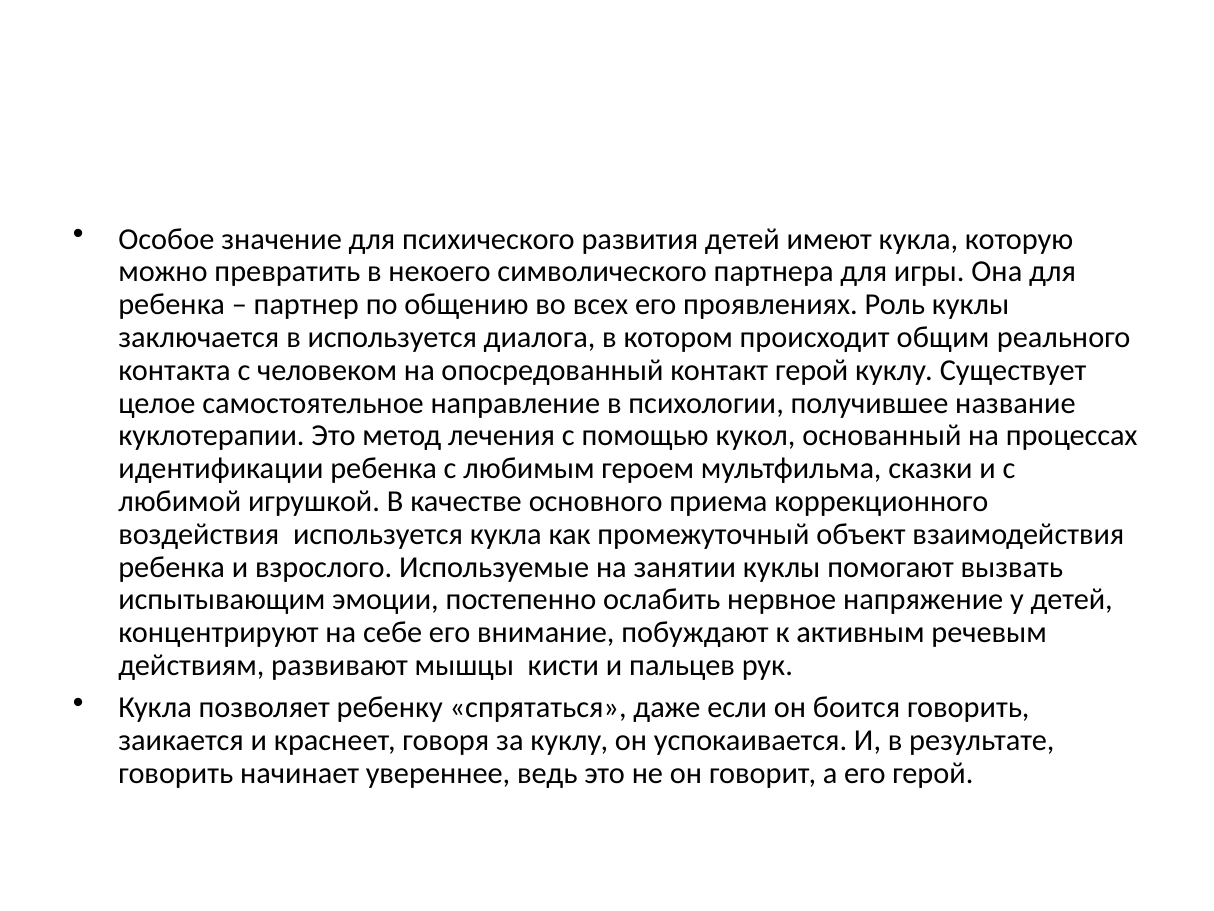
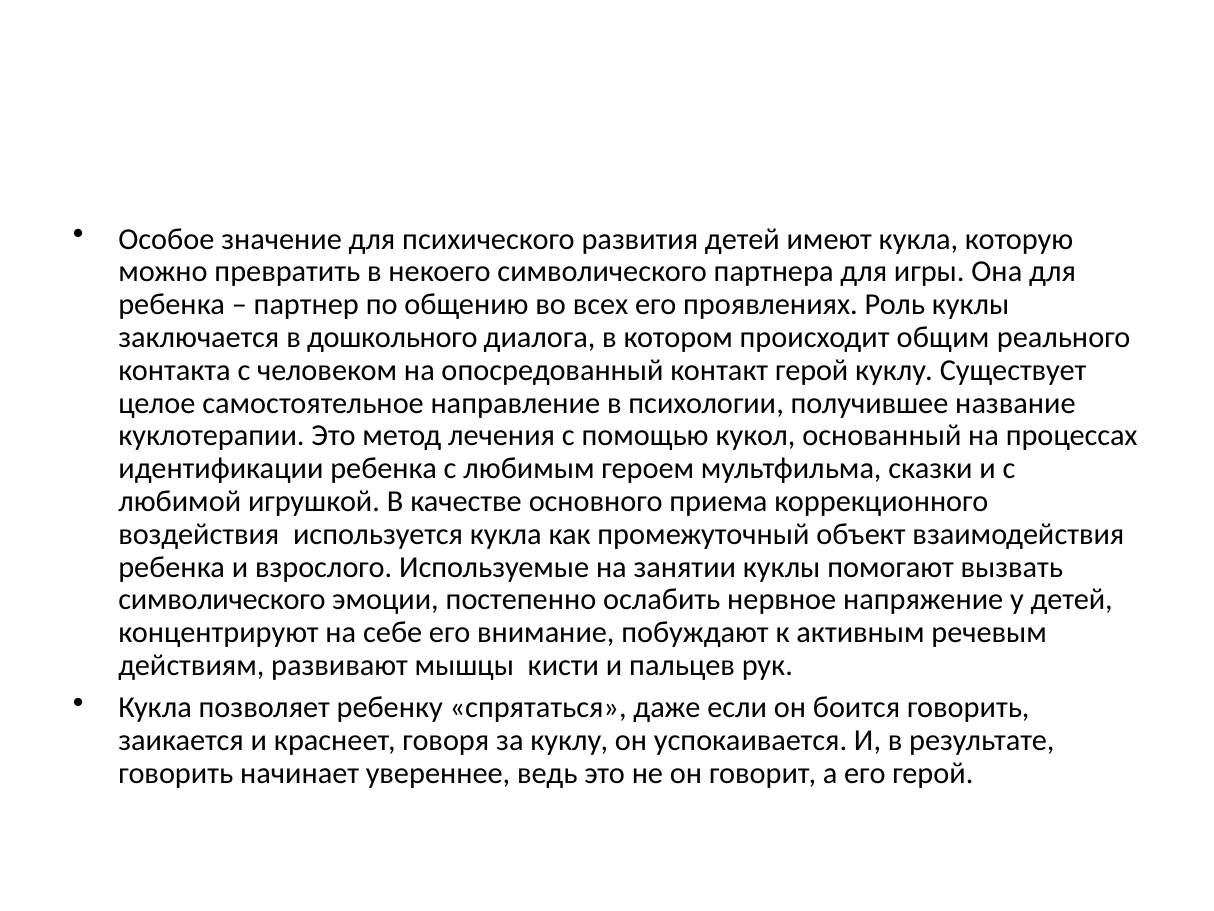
в используется: используется -> дошкольного (392, 337)
испытывающим: испытывающим -> символического (222, 600)
